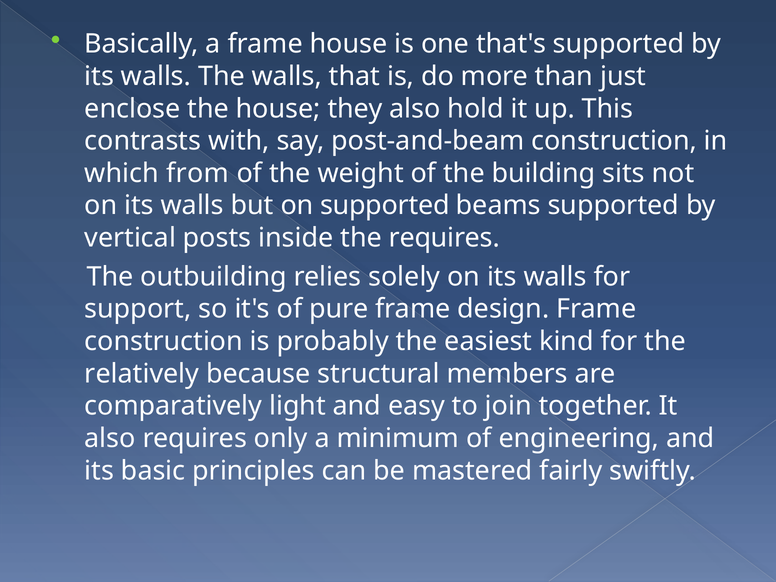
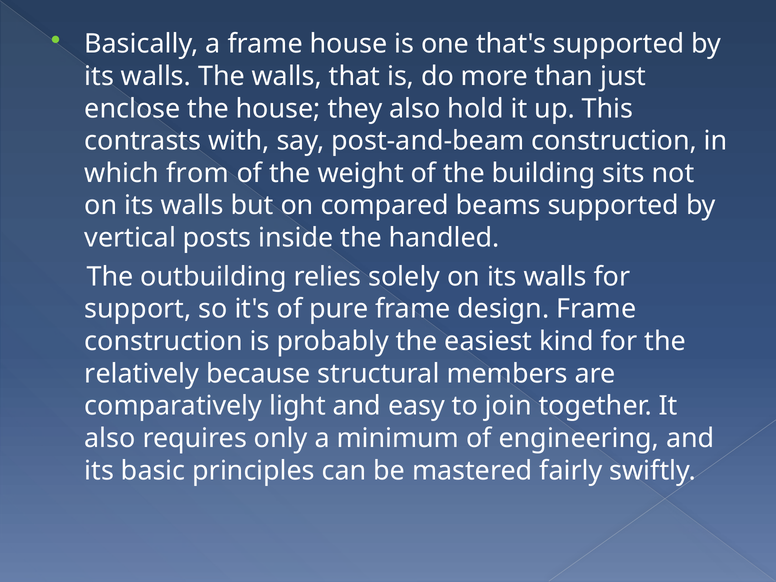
on supported: supported -> compared (385, 206)
the requires: requires -> handled (444, 238)
